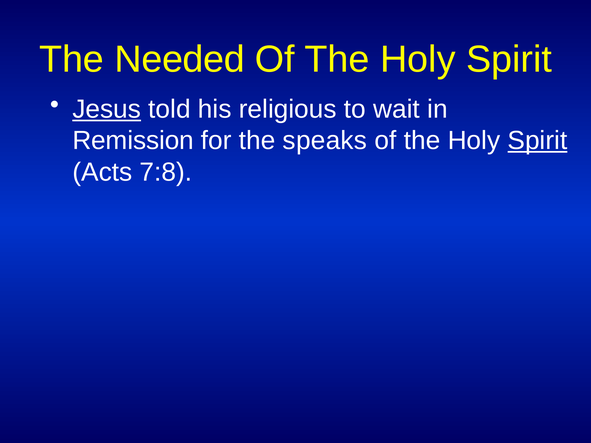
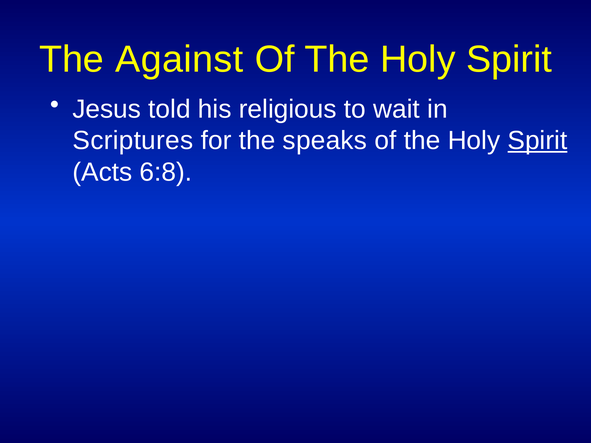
Needed: Needed -> Against (179, 59)
Jesus underline: present -> none (107, 109)
Remission: Remission -> Scriptures (133, 141)
7:8: 7:8 -> 6:8 (166, 172)
